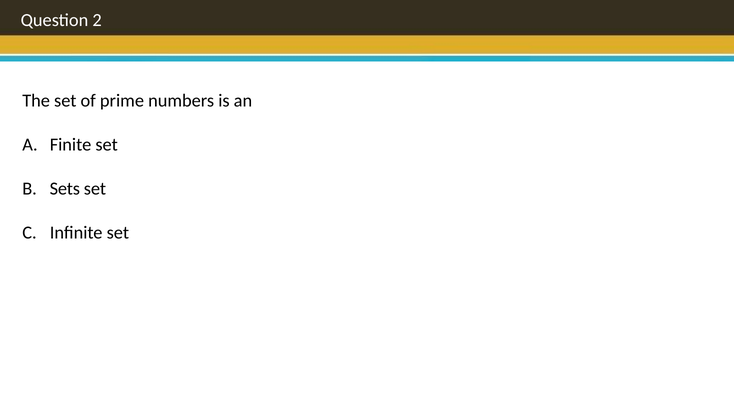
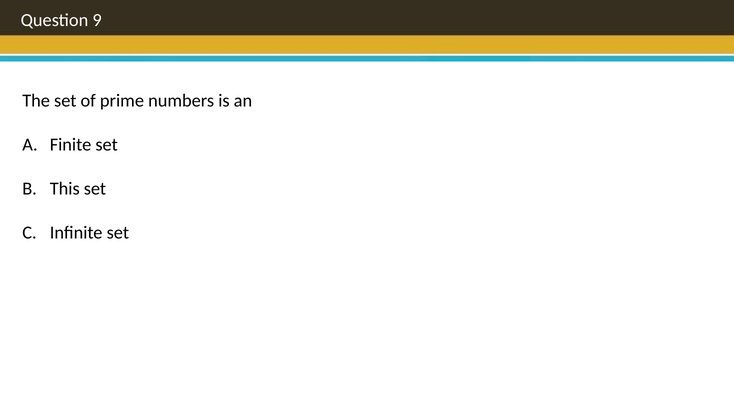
2: 2 -> 9 (97, 20)
Sets: Sets -> This (65, 189)
